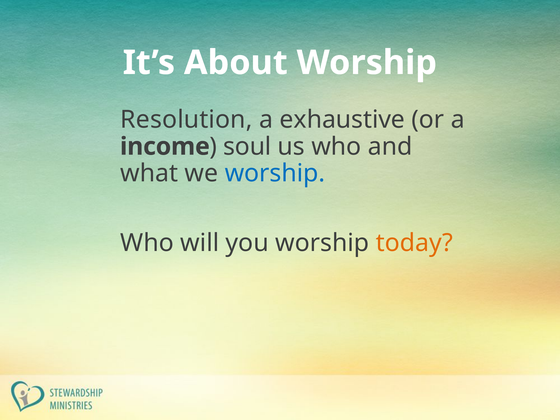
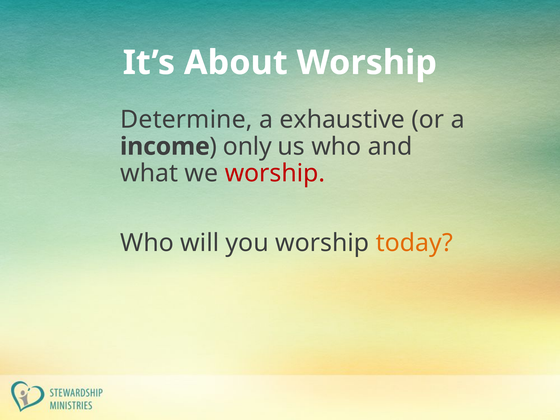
Resolution: Resolution -> Determine (186, 120)
soul: soul -> only (247, 147)
worship colour: blue -> red (275, 173)
